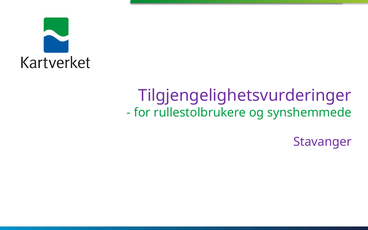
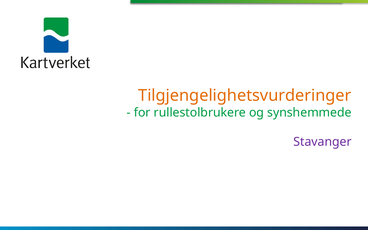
Tilgjengelighetsvurderinger colour: purple -> orange (245, 96)
